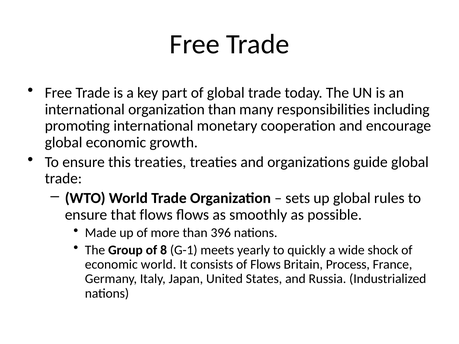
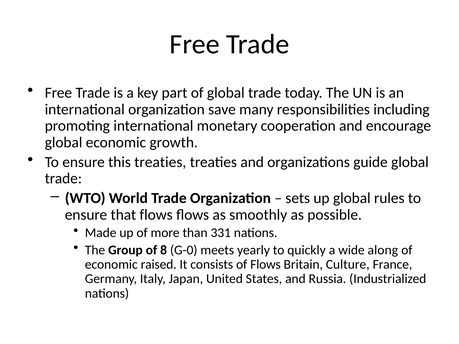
organization than: than -> save (222, 109)
396: 396 -> 331 (221, 233)
G-1: G-1 -> G-0 (184, 250)
shock: shock -> along (383, 250)
economic world: world -> raised (159, 265)
Process: Process -> Culture (348, 265)
